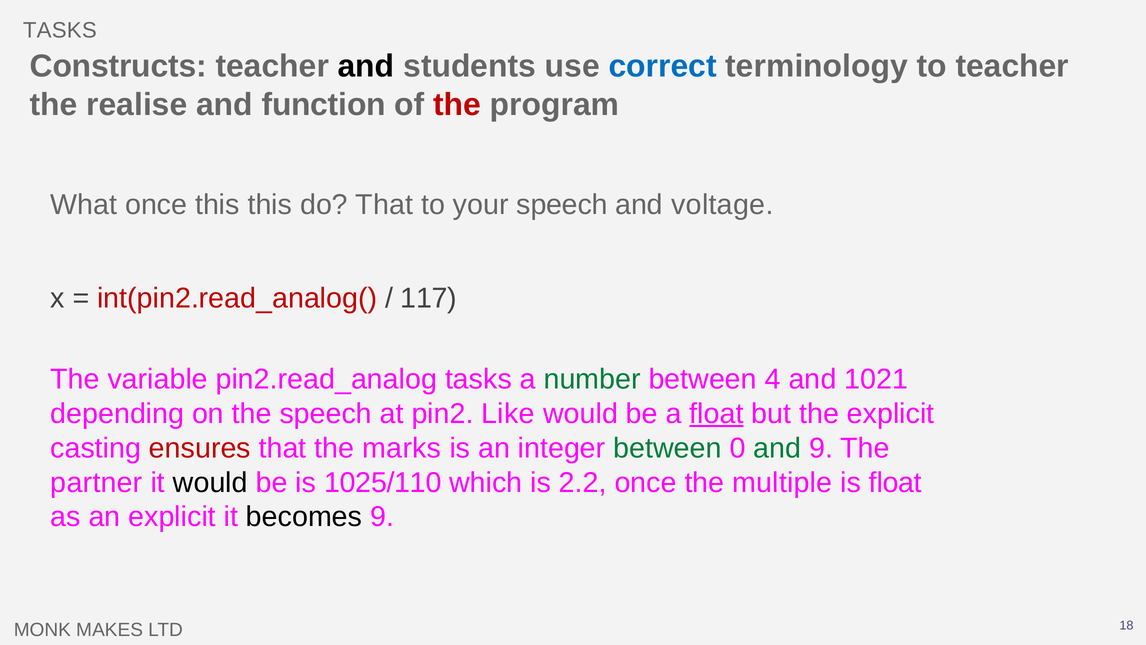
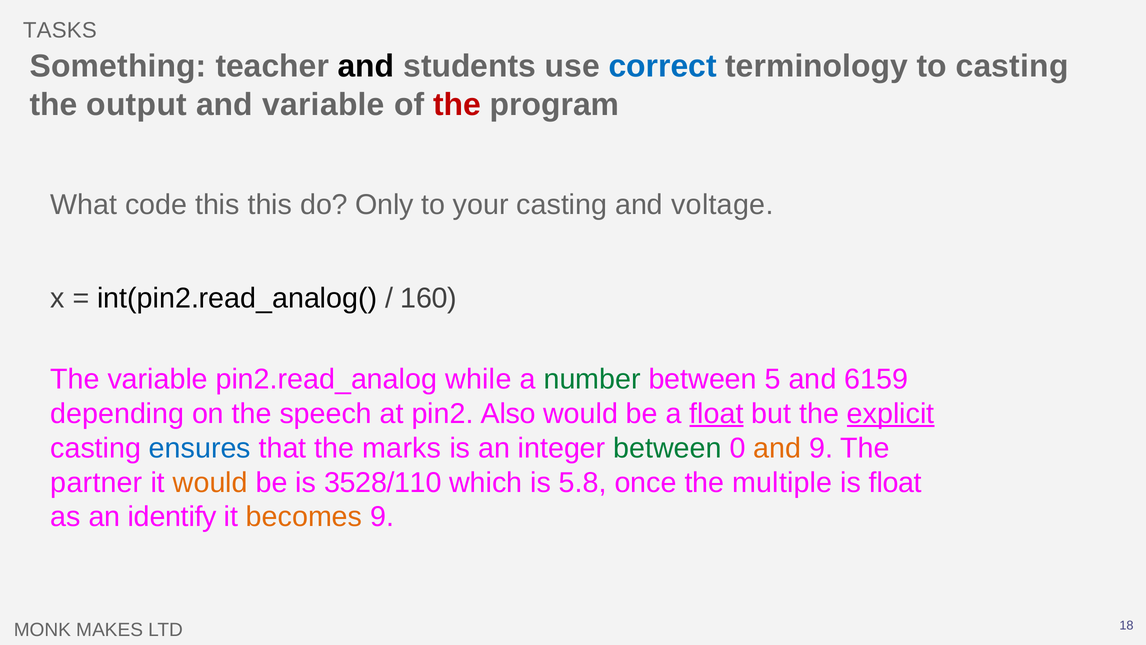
Constructs: Constructs -> Something (118, 66)
to teacher: teacher -> casting (1012, 66)
realise: realise -> output (137, 105)
and function: function -> variable (323, 105)
What once: once -> code (156, 205)
do That: That -> Only (384, 205)
your speech: speech -> casting (562, 205)
int(pin2.read_analog( colour: red -> black (237, 298)
117: 117 -> 160 (429, 298)
pin2.read_analog tasks: tasks -> while (478, 379)
4: 4 -> 5 (773, 379)
1021: 1021 -> 6159 (876, 379)
Like: Like -> Also (508, 414)
explicit underline: none -> present (891, 414)
ensures colour: red -> blue (200, 448)
and colour: green -> orange (777, 448)
would colour: black -> orange (210, 482)
1025/110: 1025/110 -> 3528/110 (383, 482)
2.2: 2.2 -> 5.8 (583, 482)
an explicit: explicit -> identify (172, 517)
becomes colour: black -> orange (304, 517)
